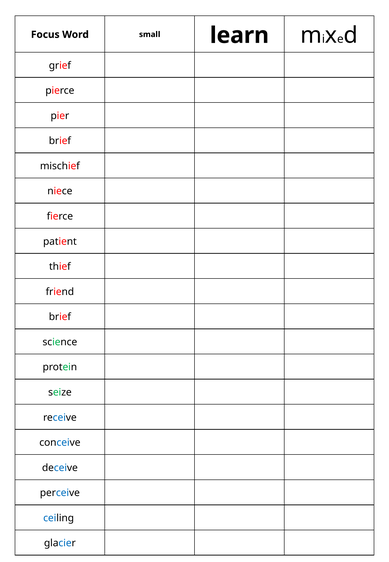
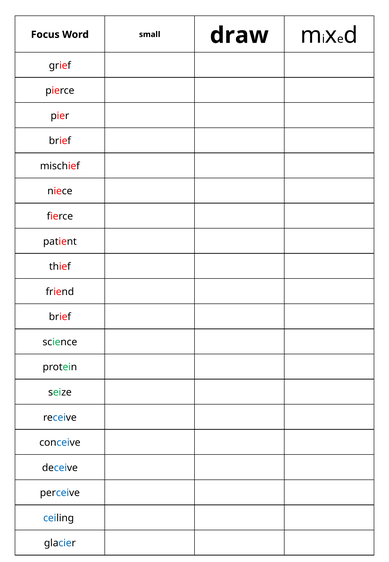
learn: learn -> draw (239, 35)
